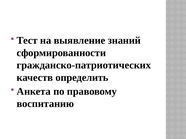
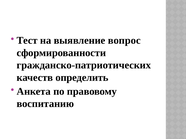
знаний: знаний -> вопрос (124, 41)
